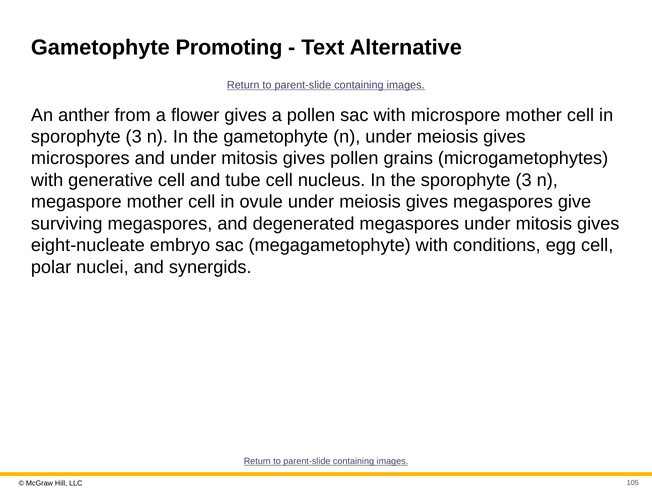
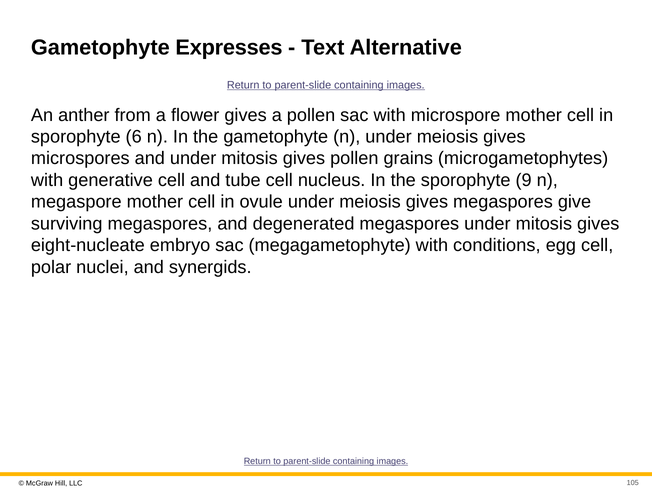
Promoting: Promoting -> Expresses (229, 47)
3: 3 -> 6 (134, 137)
the sporophyte 3: 3 -> 9 (524, 180)
